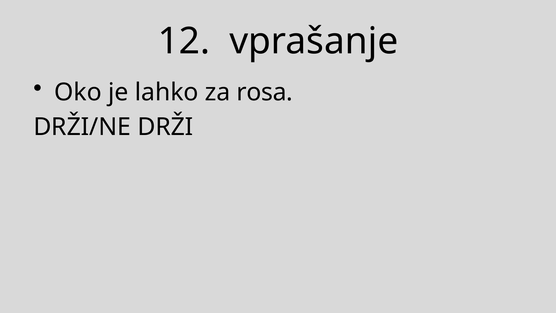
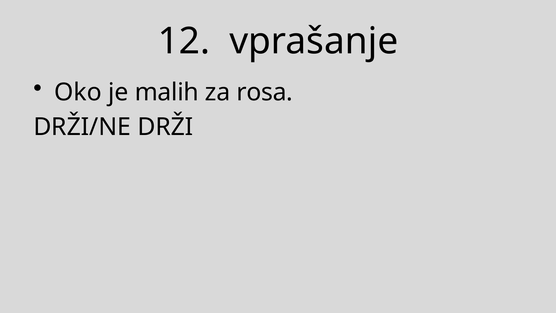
lahko: lahko -> malih (167, 92)
